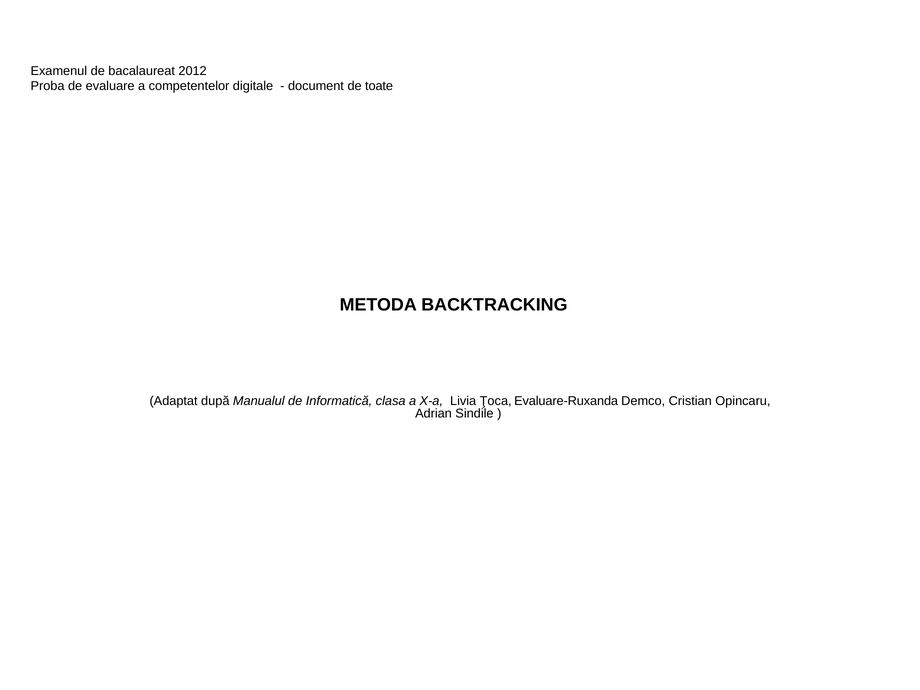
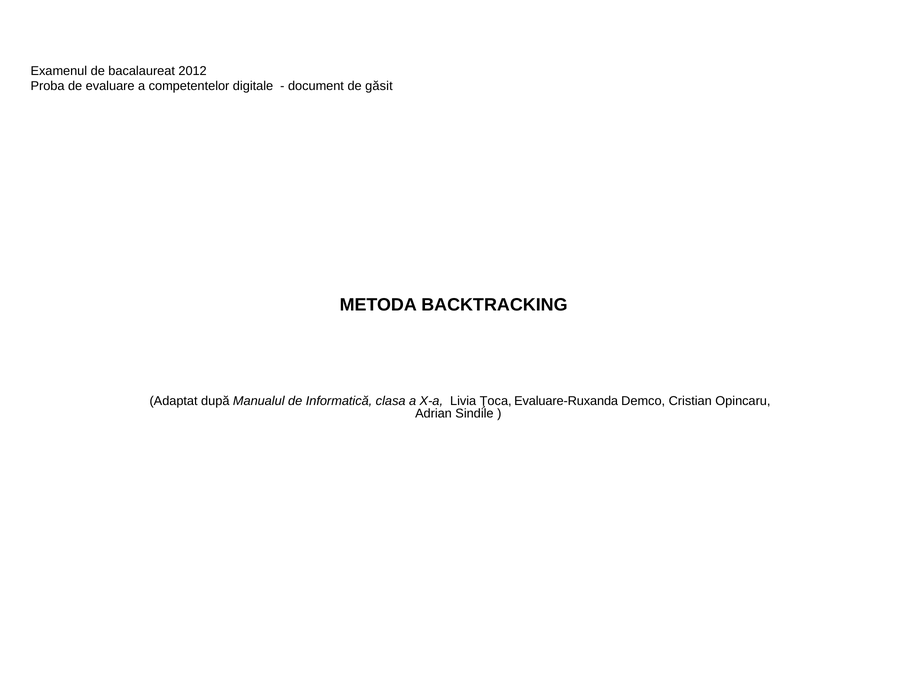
toate: toate -> găsit (379, 86)
